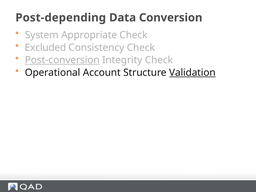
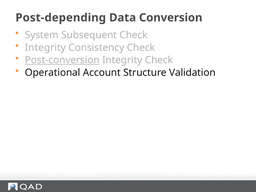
Appropriate: Appropriate -> Subsequent (89, 35)
Excluded: Excluded -> Integrity (45, 48)
Validation underline: present -> none (192, 73)
